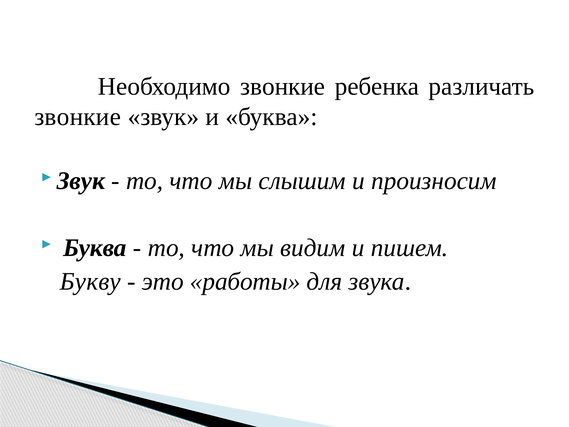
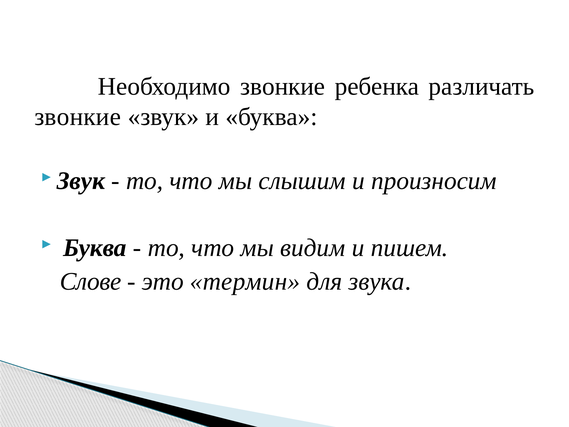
Букву: Букву -> Слове (91, 281)
работы: работы -> термин (245, 281)
